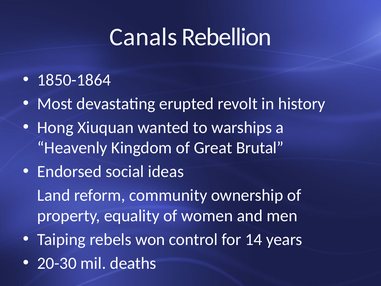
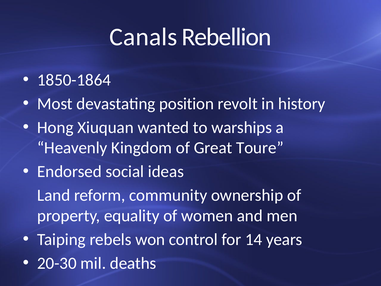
erupted: erupted -> position (187, 104)
Brutal: Brutal -> Toure (260, 148)
